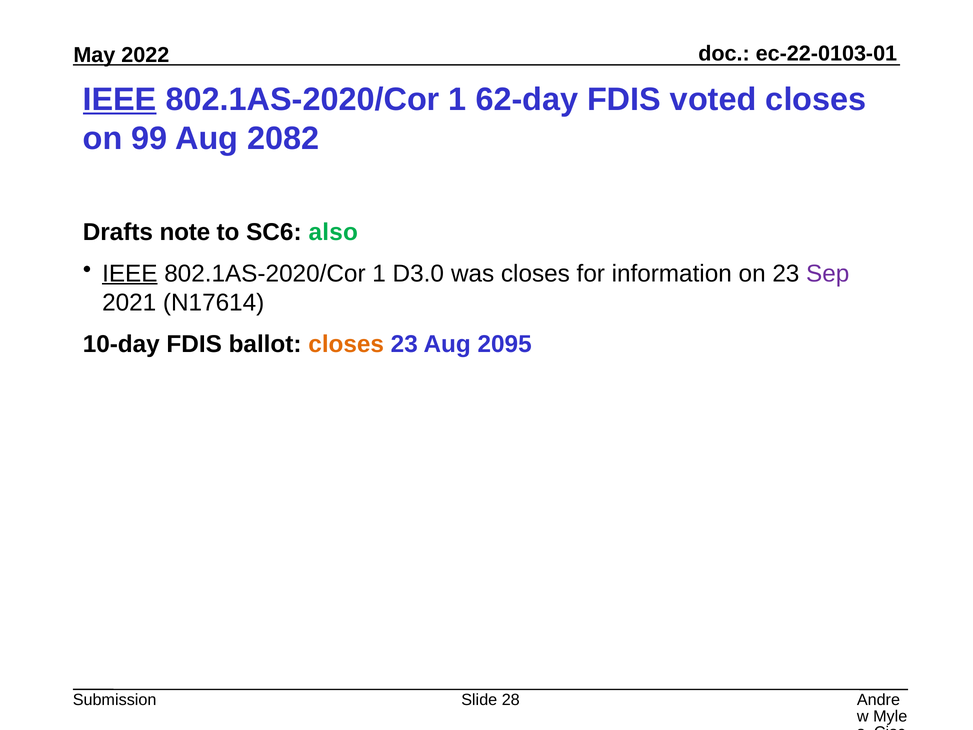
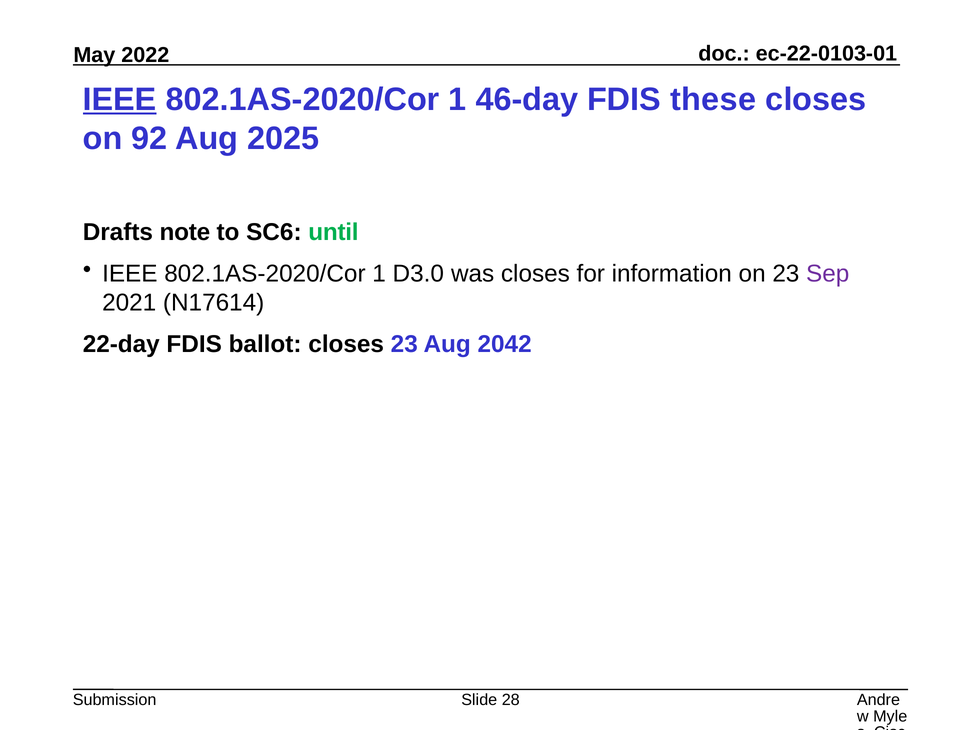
62-day: 62-day -> 46-day (527, 100)
voted: voted -> these (713, 100)
99: 99 -> 92 (149, 139)
2082: 2082 -> 2025 (283, 139)
also: also -> until (333, 232)
IEEE underline: present -> none (130, 273)
10-day: 10-day -> 22-day (121, 344)
closes colour: orange -> black (346, 344)
2095: 2095 -> 2042 (505, 344)
